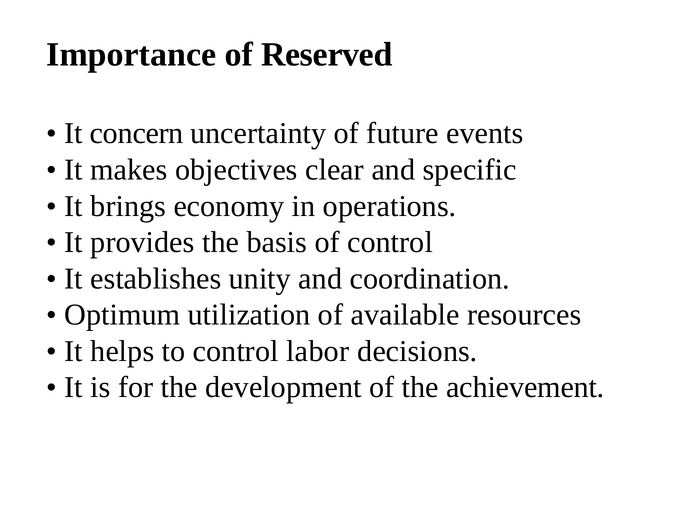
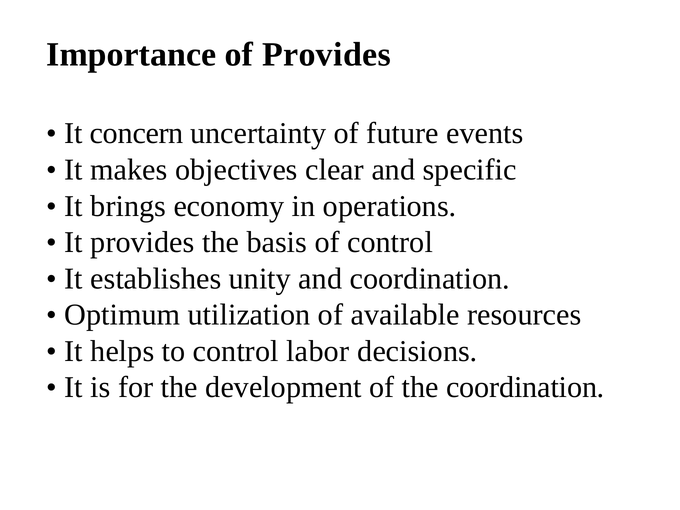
of Reserved: Reserved -> Provides (326, 54)
the achievement: achievement -> coordination (525, 387)
